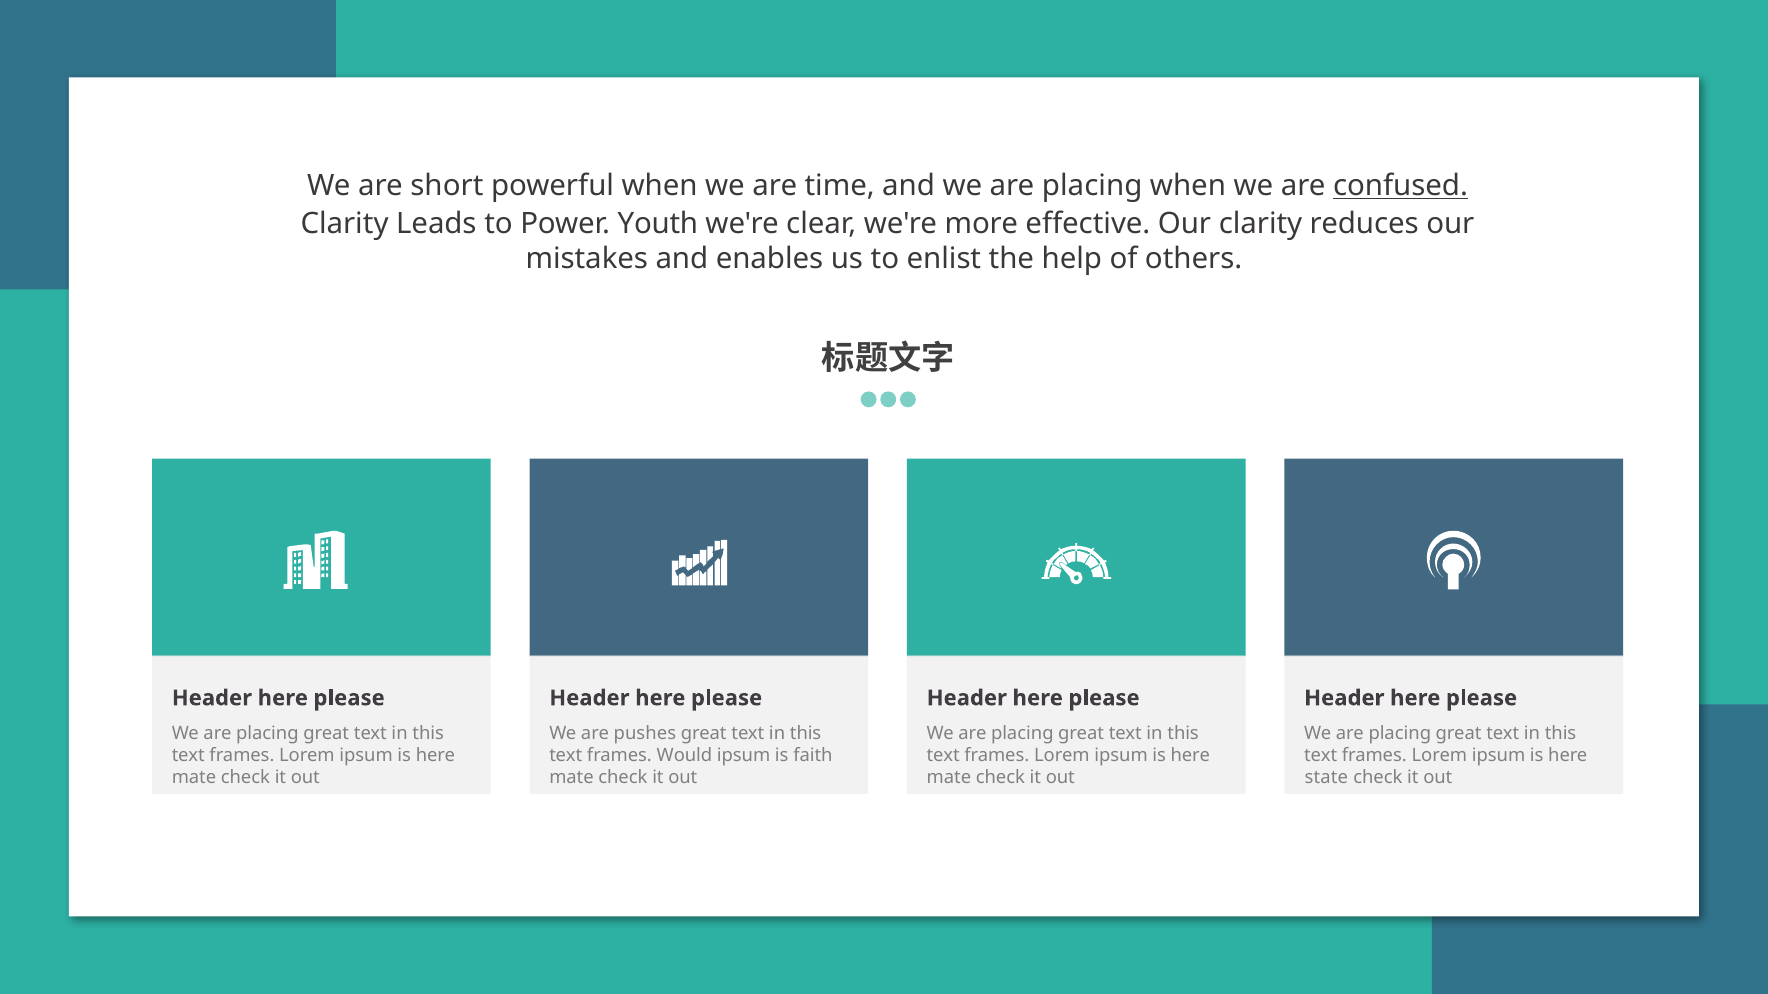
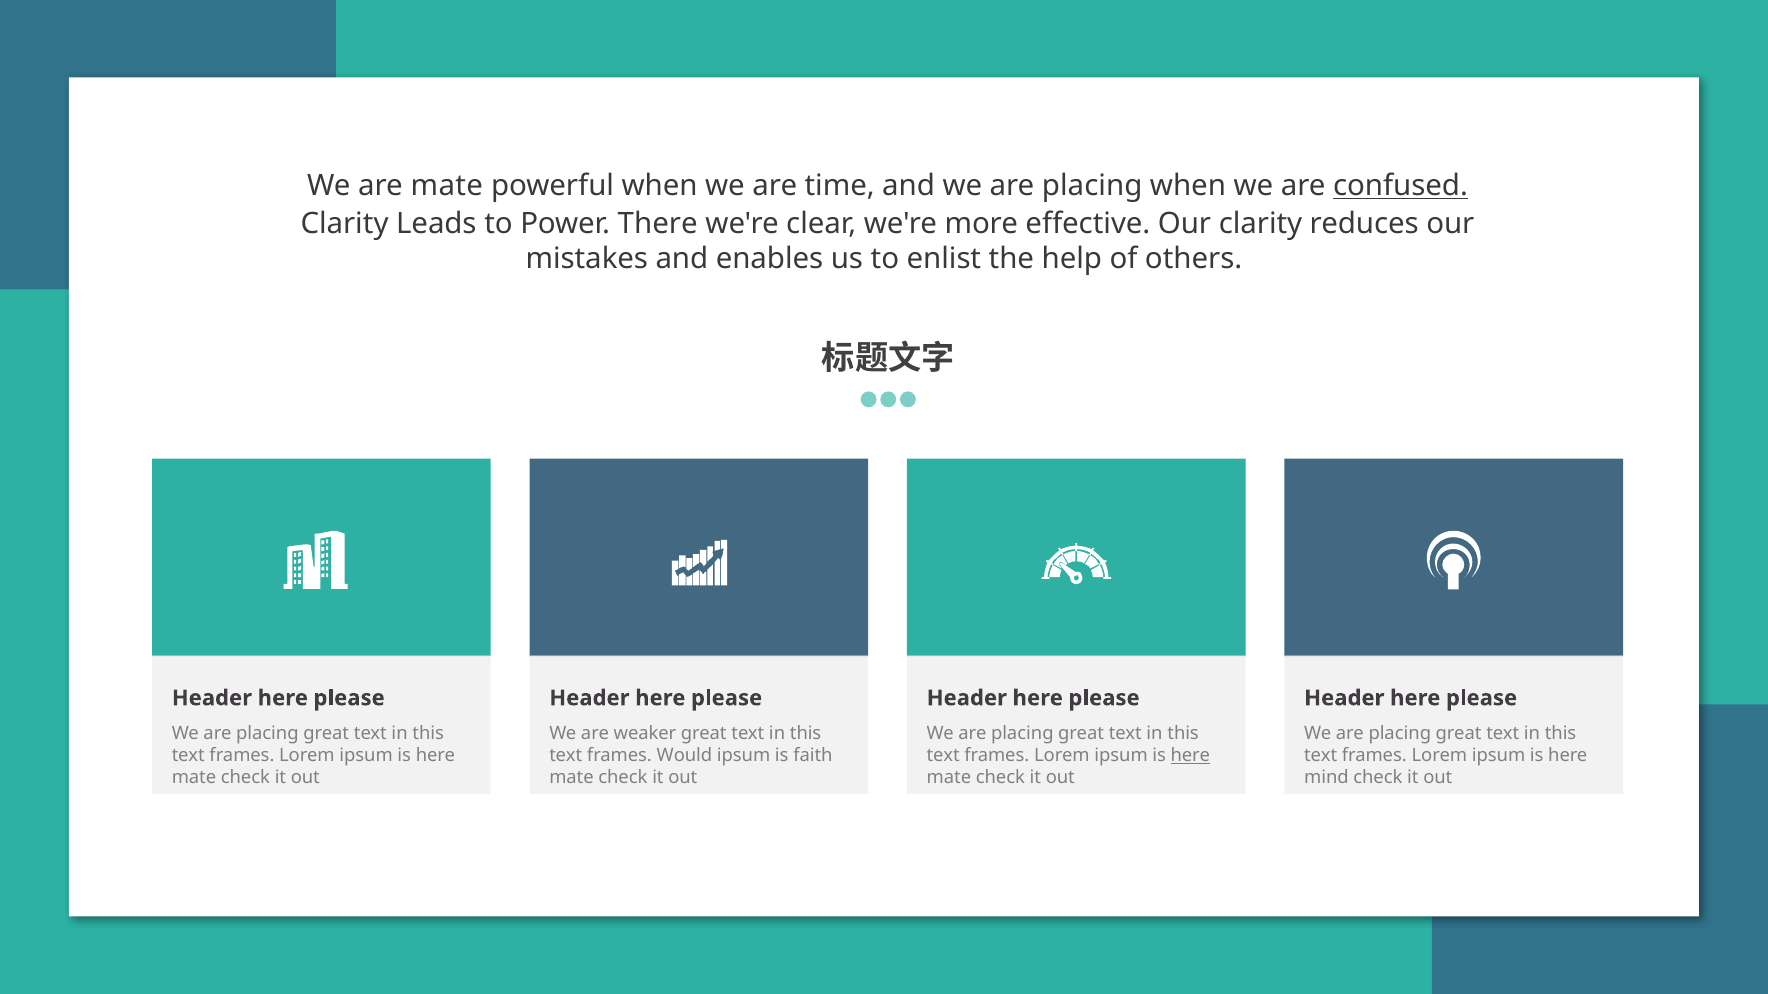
are short: short -> mate (447, 186)
Youth: Youth -> There (658, 223)
pushes: pushes -> weaker (645, 734)
here underline: none -> present (1190, 756)
state: state -> mind (1326, 778)
